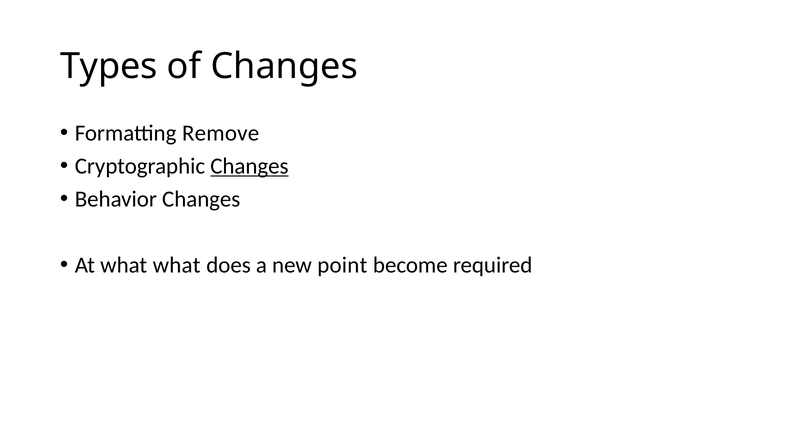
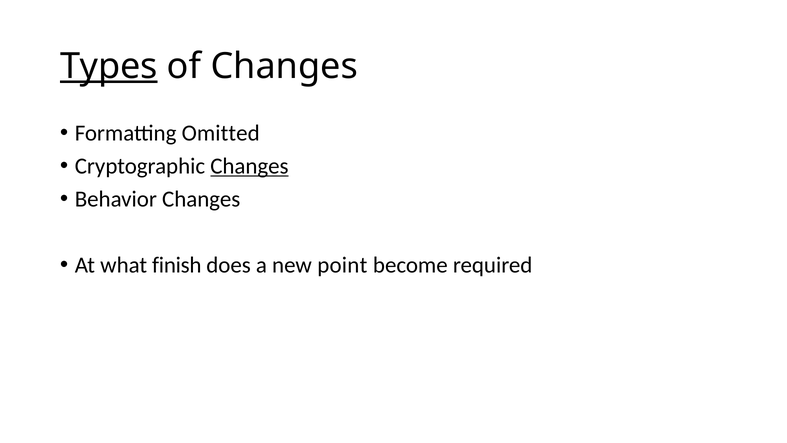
Types underline: none -> present (109, 66)
Remove: Remove -> Omitted (221, 133)
what what: what -> finish (177, 265)
